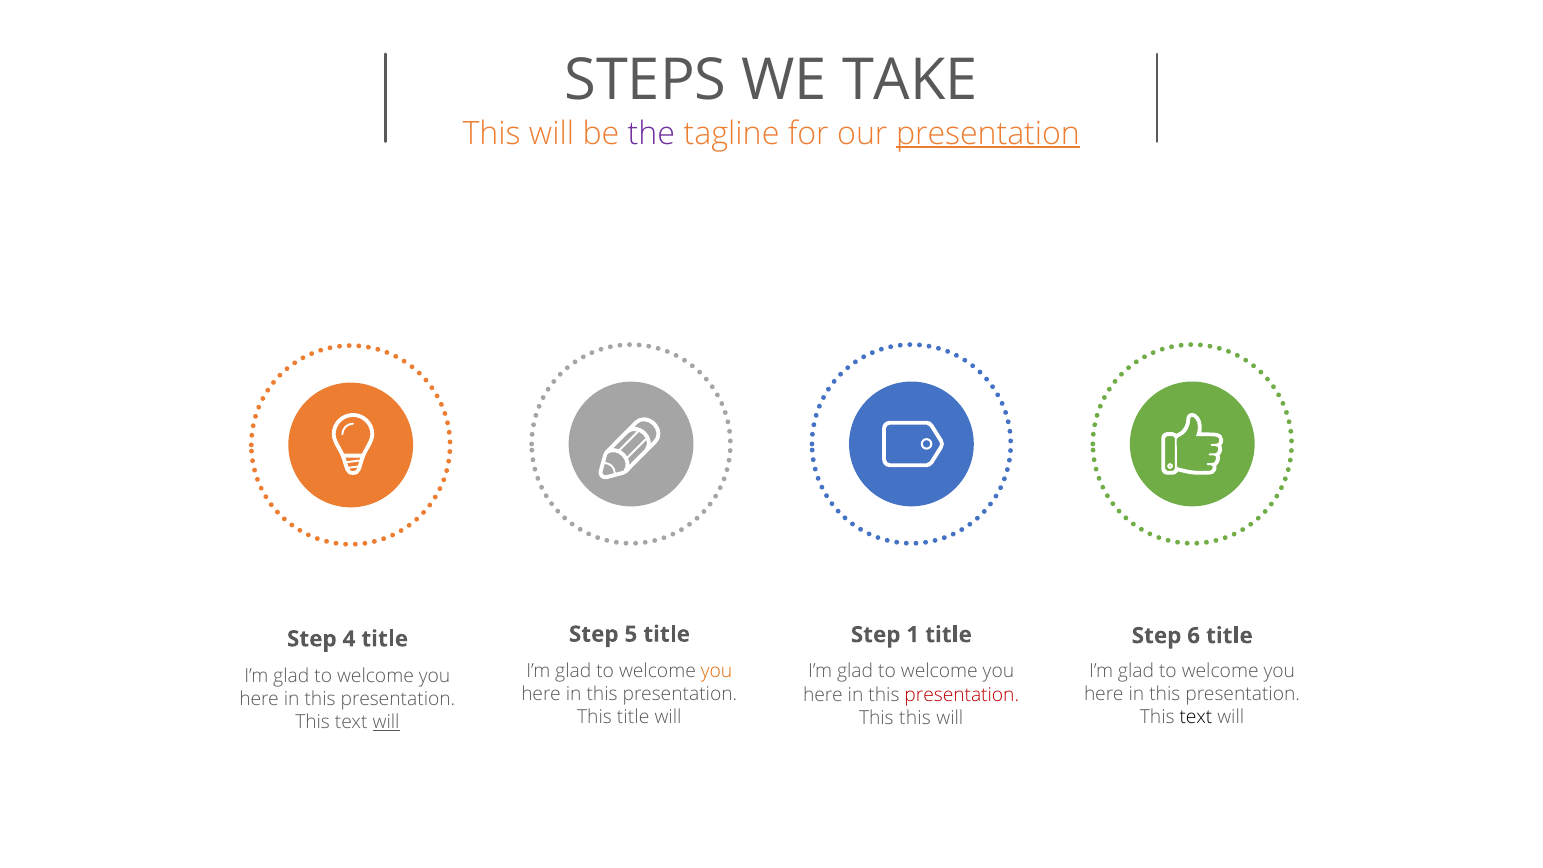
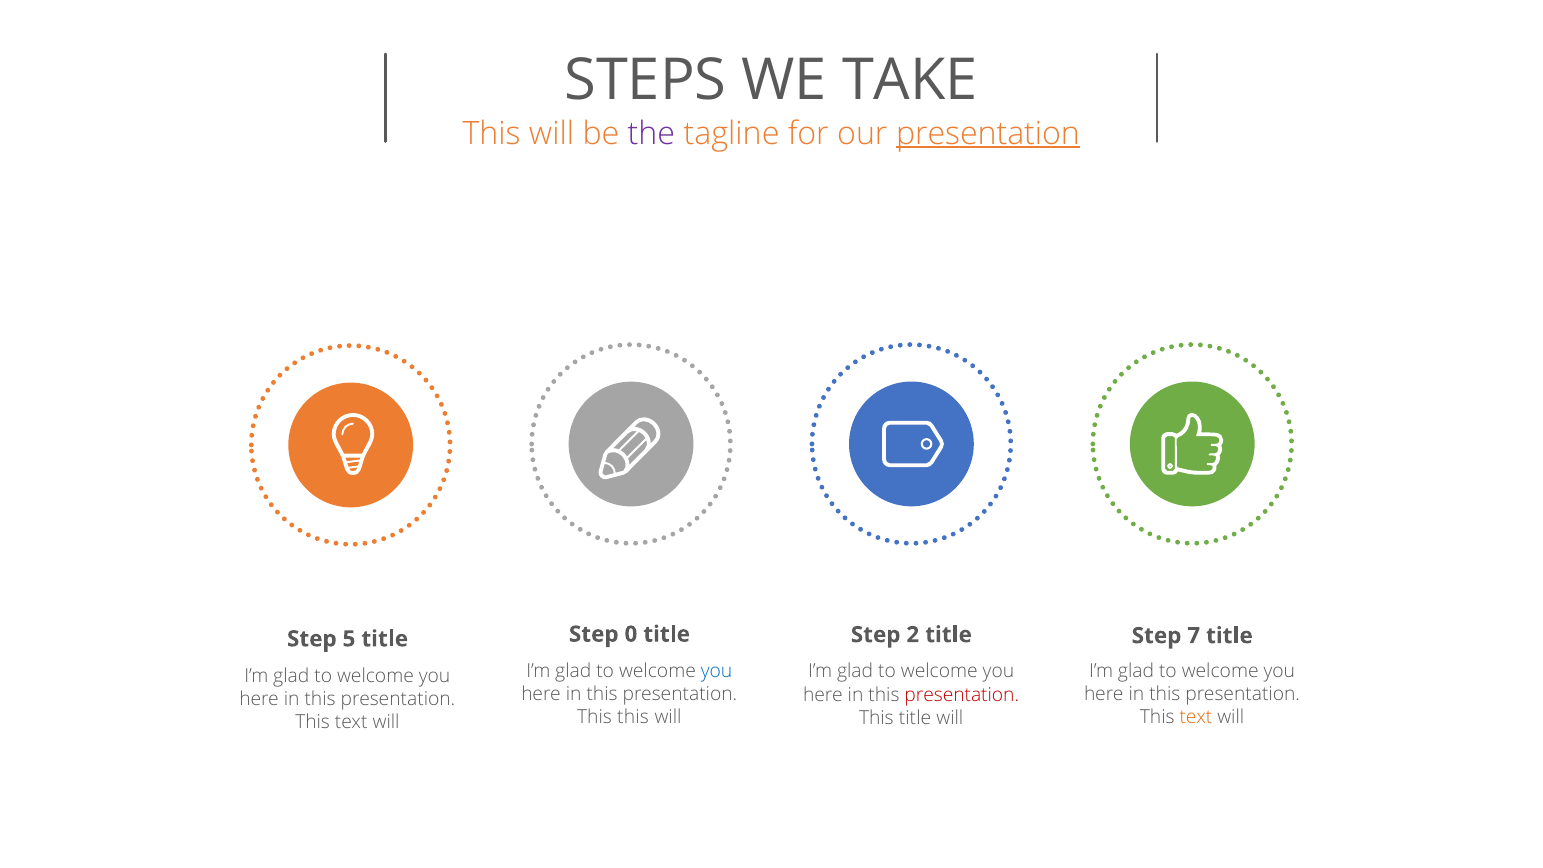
5: 5 -> 0 (631, 634)
1: 1 -> 2 (913, 635)
6: 6 -> 7 (1194, 636)
4: 4 -> 5 (349, 639)
you colour: orange -> blue (717, 671)
This title: title -> this (633, 717)
text colour: black -> orange (1196, 717)
This this: this -> title (915, 718)
will underline: present -> none (386, 722)
